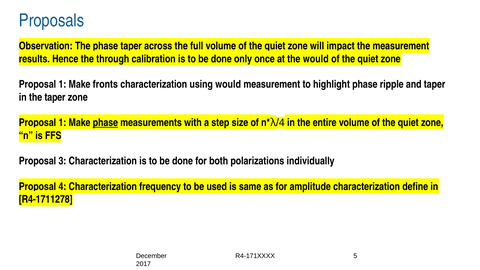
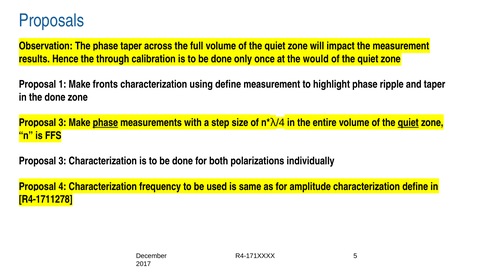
using would: would -> define (228, 84)
the taper: taper -> done (55, 97)
1: 1 -> 3 (62, 123)
quiet underline: none -> present (408, 123)
